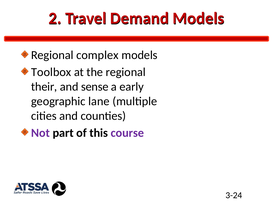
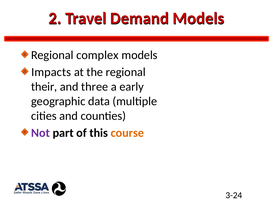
Toolbox: Toolbox -> Impacts (51, 72)
sense: sense -> three (95, 87)
lane: lane -> data (99, 101)
course colour: purple -> orange (127, 133)
